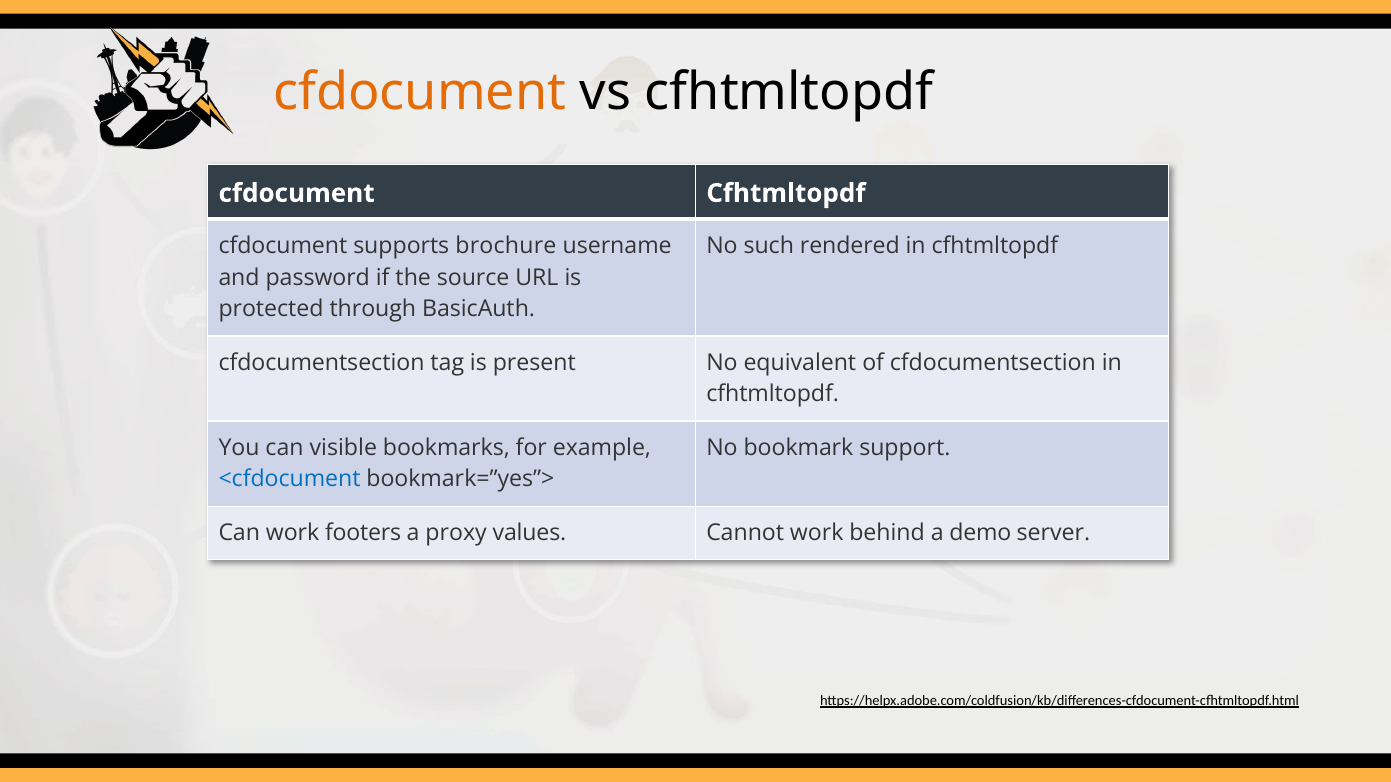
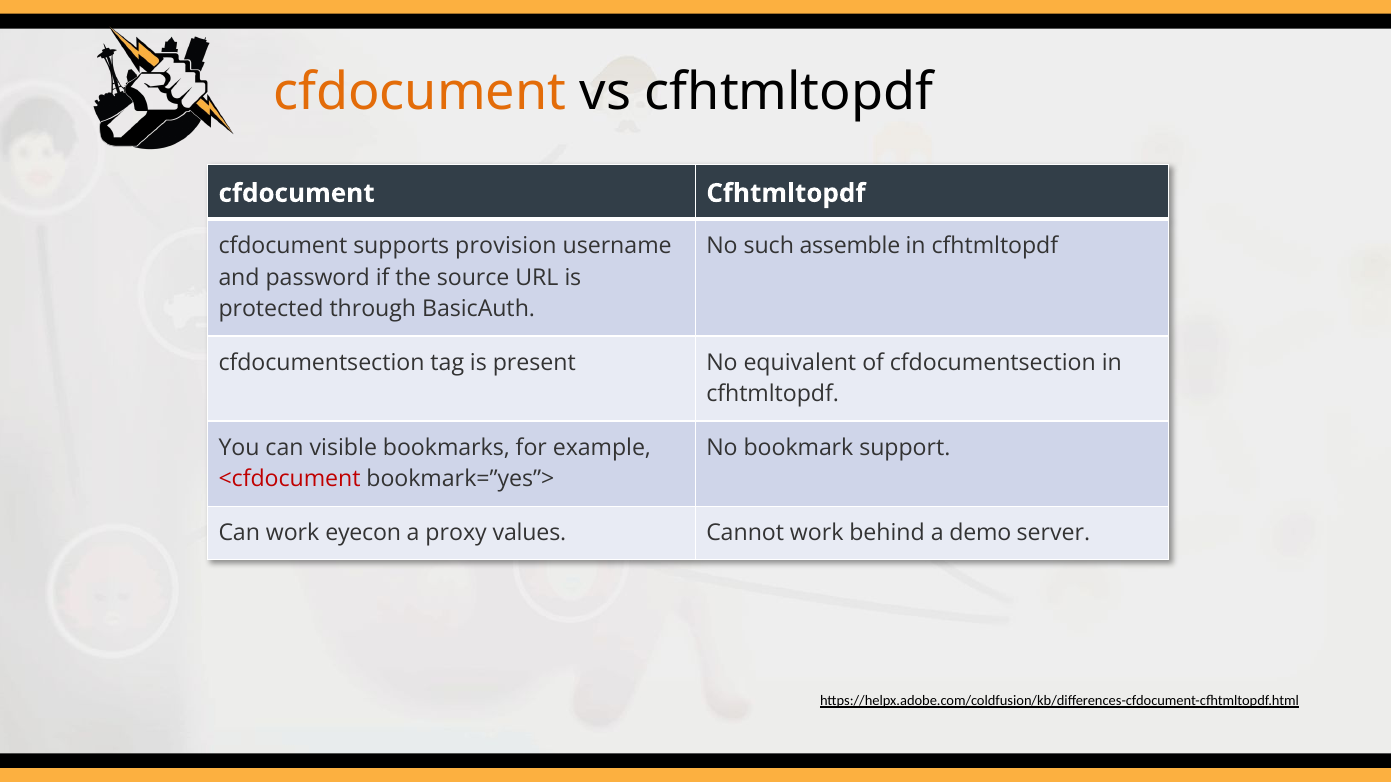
brochure: brochure -> provision (506, 246)
rendered: rendered -> assemble (850, 246)
<cfdocument colour: blue -> red (290, 480)
footers: footers -> eyecon (363, 533)
